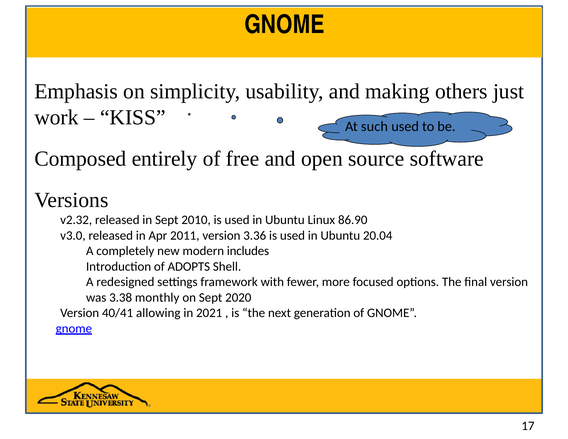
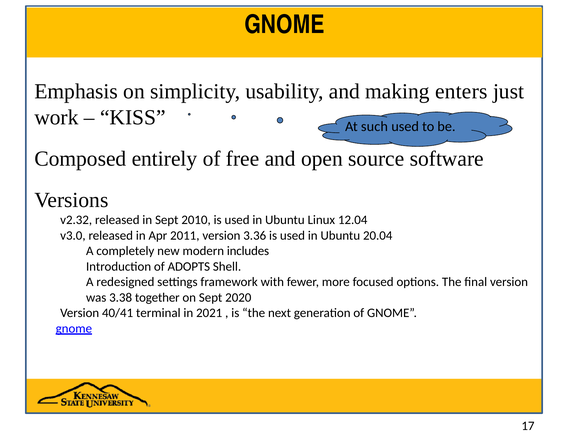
others: others -> enters (461, 91)
86.90: 86.90 -> 12.04 (353, 220)
monthly: monthly -> together (157, 297)
allowing: allowing -> terminal (158, 313)
